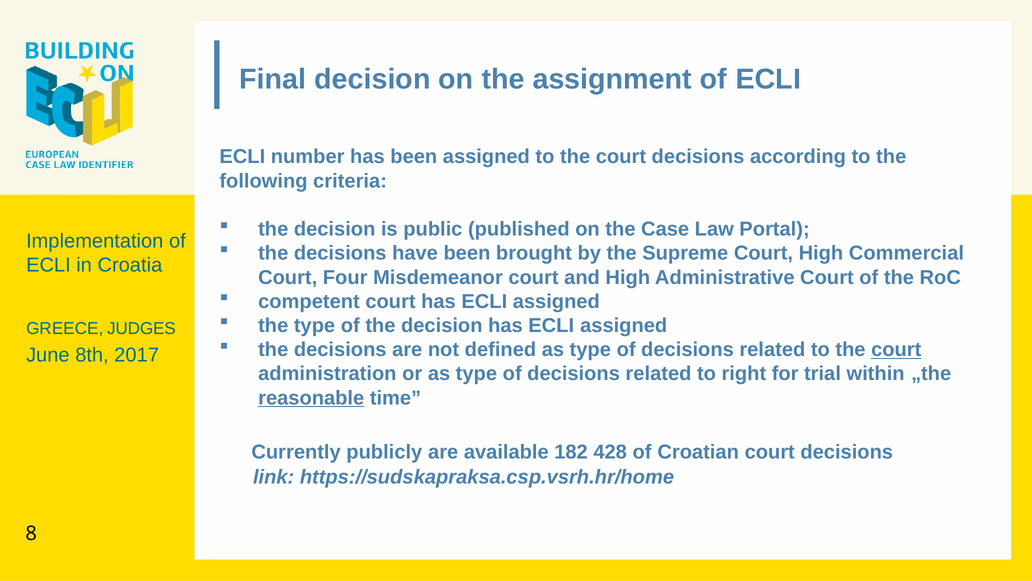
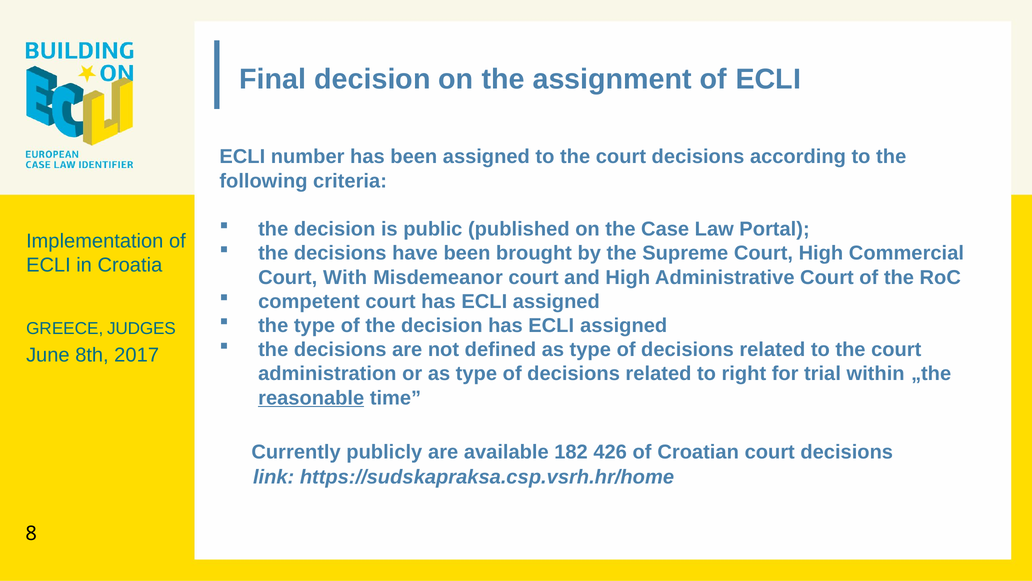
Four: Four -> With (345, 277)
court underline: present -> none (896, 349)
428: 428 -> 426 (610, 452)
